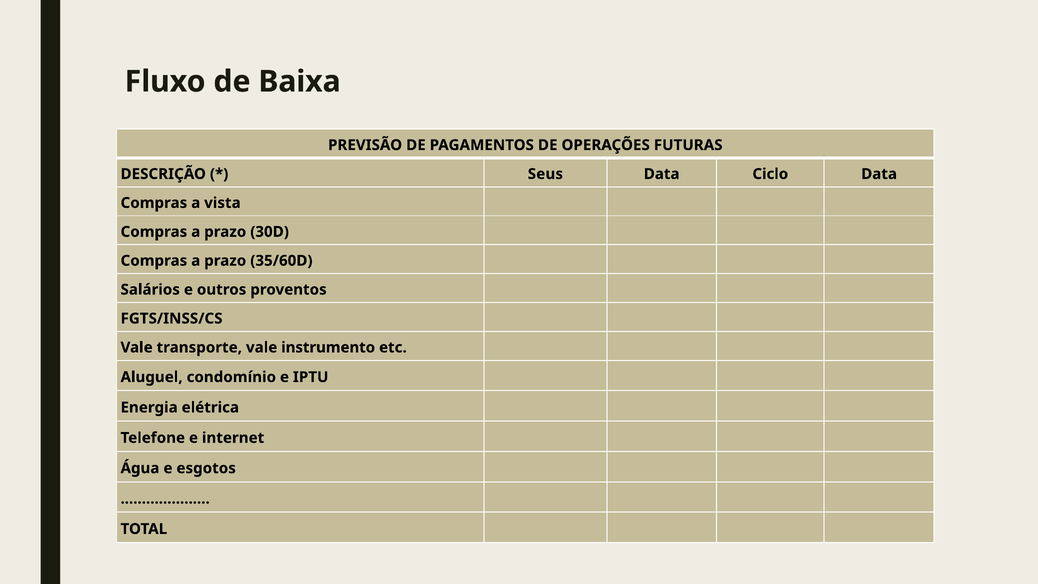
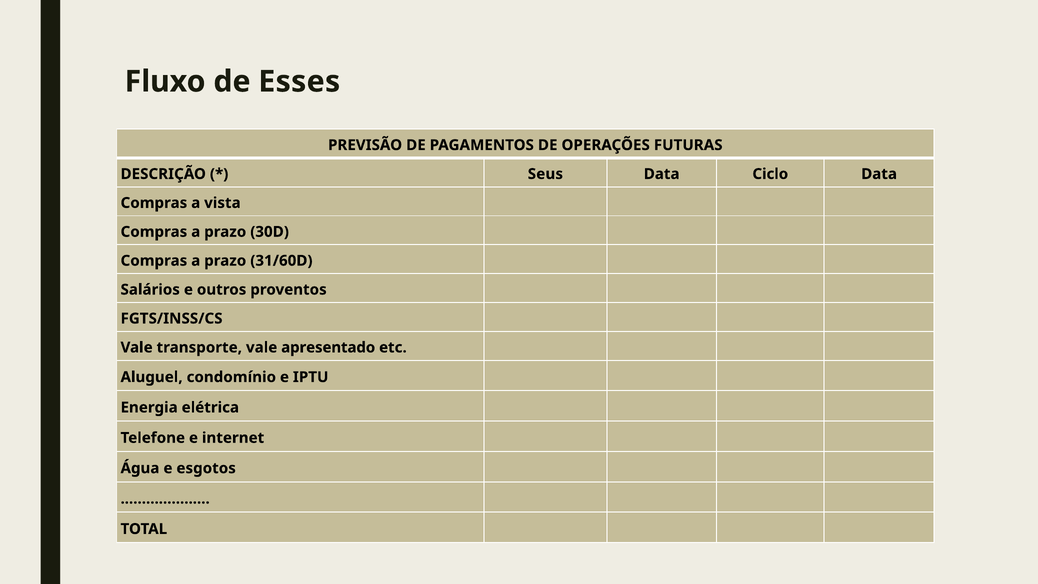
Baixa: Baixa -> Esses (299, 82)
35/60D: 35/60D -> 31/60D (281, 261)
instrumento: instrumento -> apresentado (328, 347)
